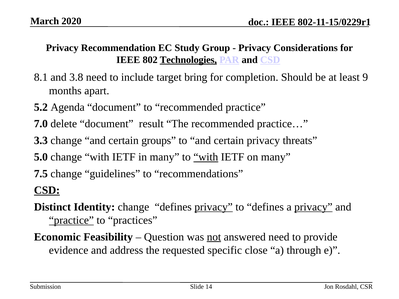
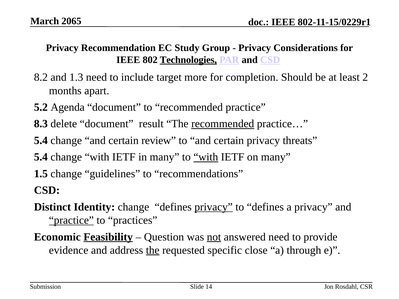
2020: 2020 -> 2065 (71, 21)
8.1: 8.1 -> 8.2 (41, 77)
3.8: 3.8 -> 1.3 (76, 77)
bring: bring -> more (196, 77)
9: 9 -> 2 (365, 77)
7.0: 7.0 -> 8.3 (41, 124)
recommended underline: none -> present (223, 124)
3.3: 3.3 -> 5.4 (41, 141)
groups: groups -> review (159, 141)
5.0: 5.0 -> 5.4 (41, 157)
7.5: 7.5 -> 1.5 (41, 174)
CSD underline: present -> none (47, 190)
privacy underline: present -> none (313, 207)
Feasibility underline: none -> present (108, 237)
the underline: none -> present (153, 250)
